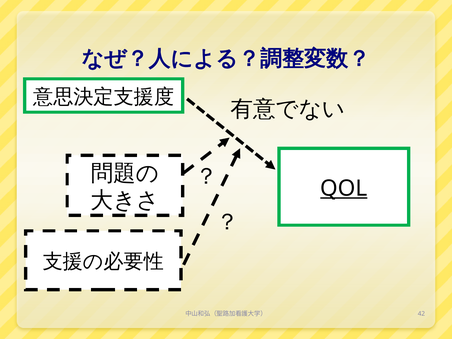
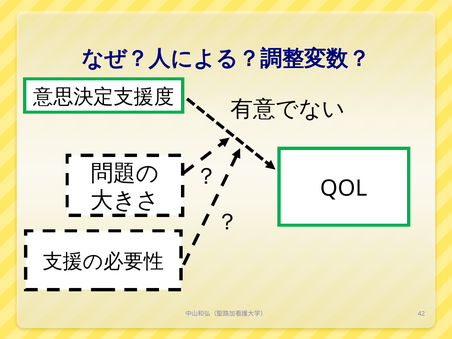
QOL underline: present -> none (344, 188)
